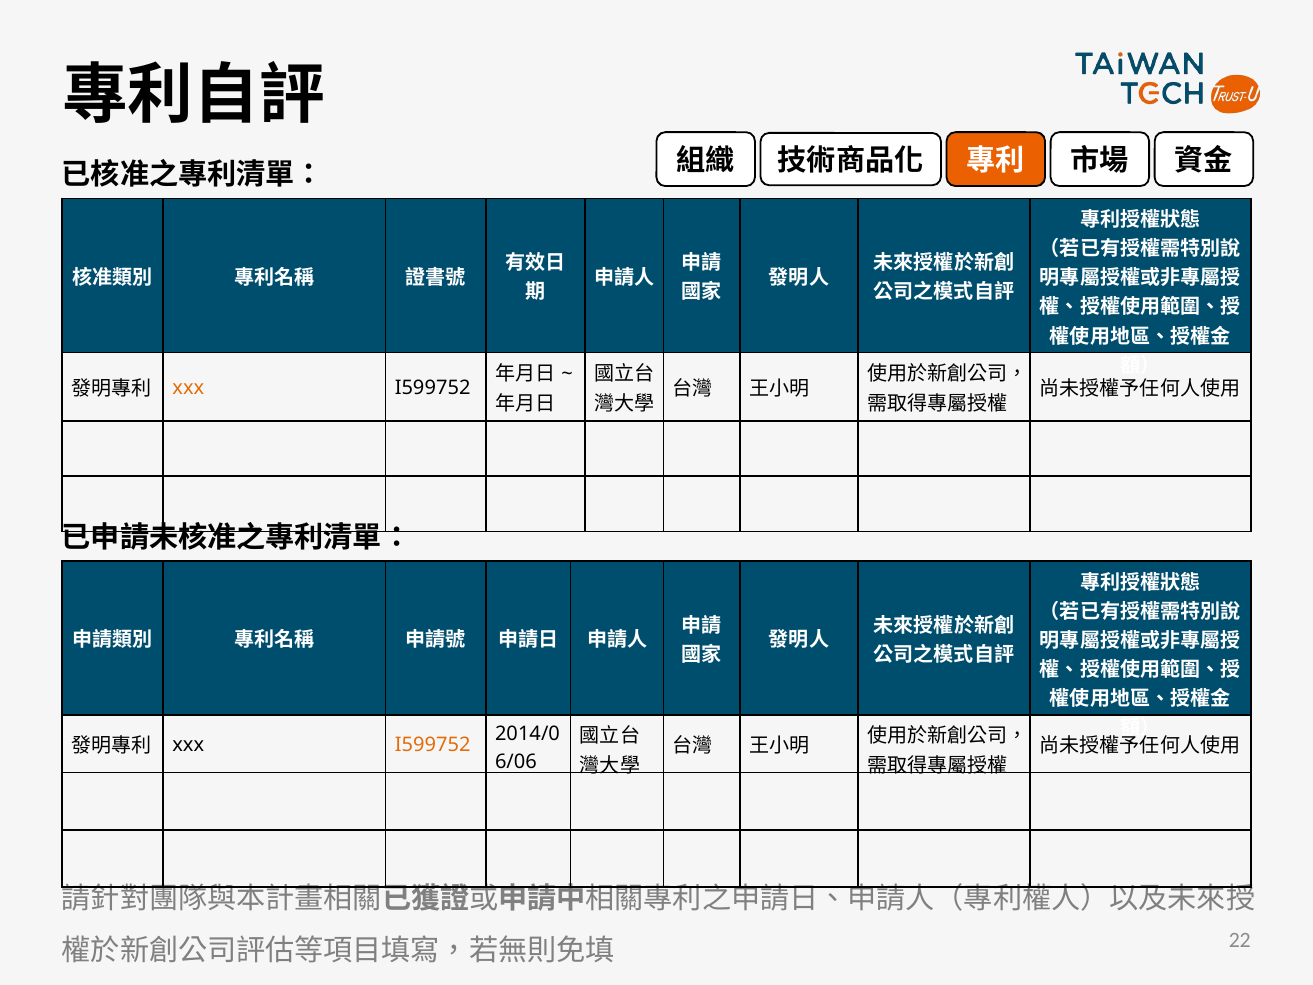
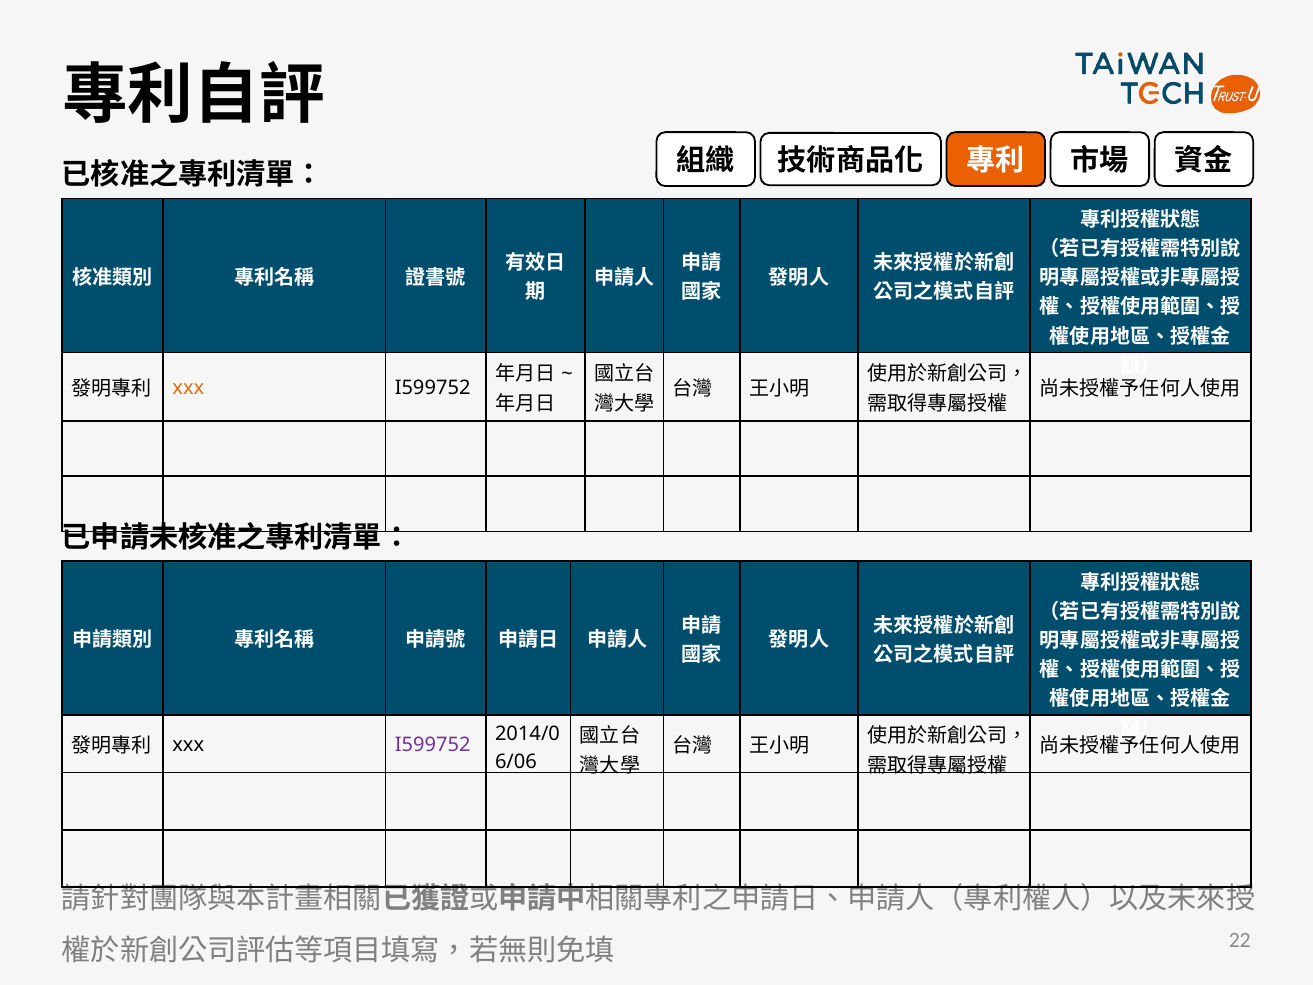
I599752 colour: orange -> purple (433, 745)
